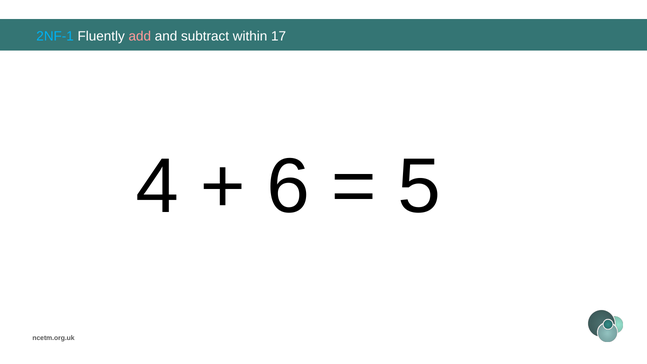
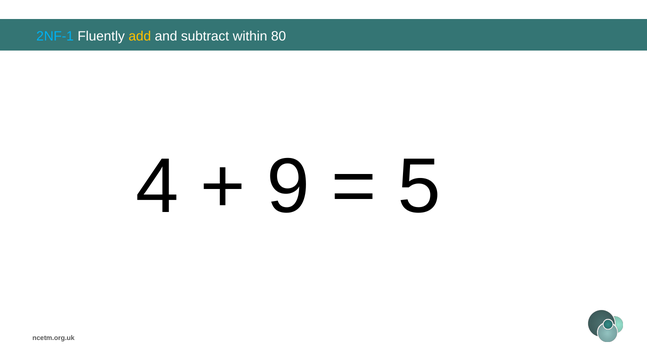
add colour: pink -> yellow (140, 36)
17: 17 -> 80 (279, 36)
6: 6 -> 9 (288, 187)
